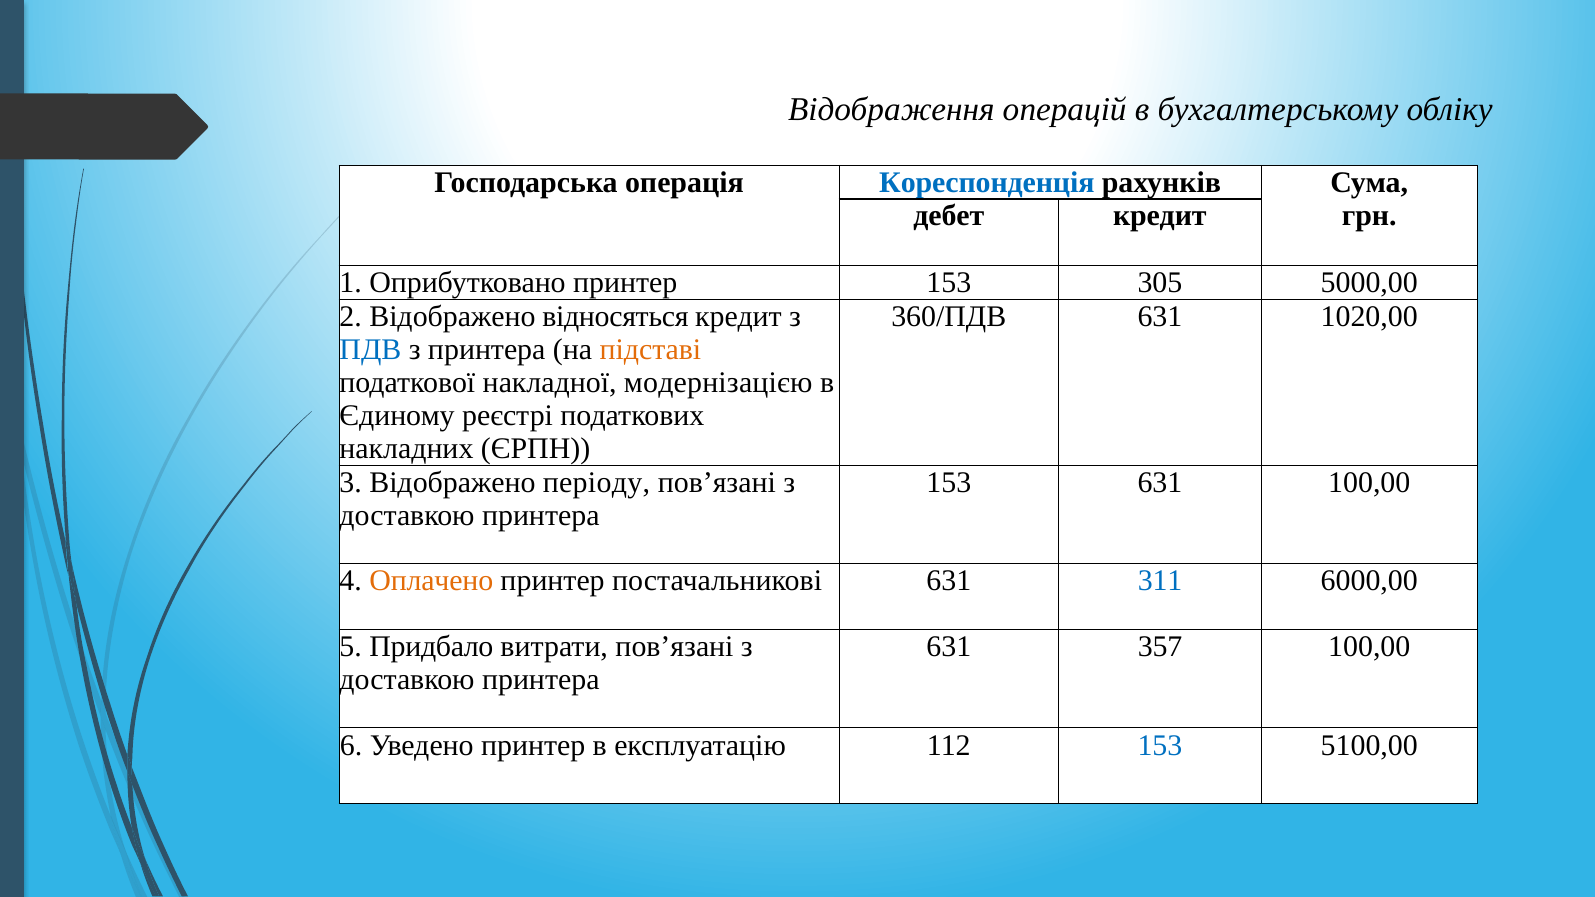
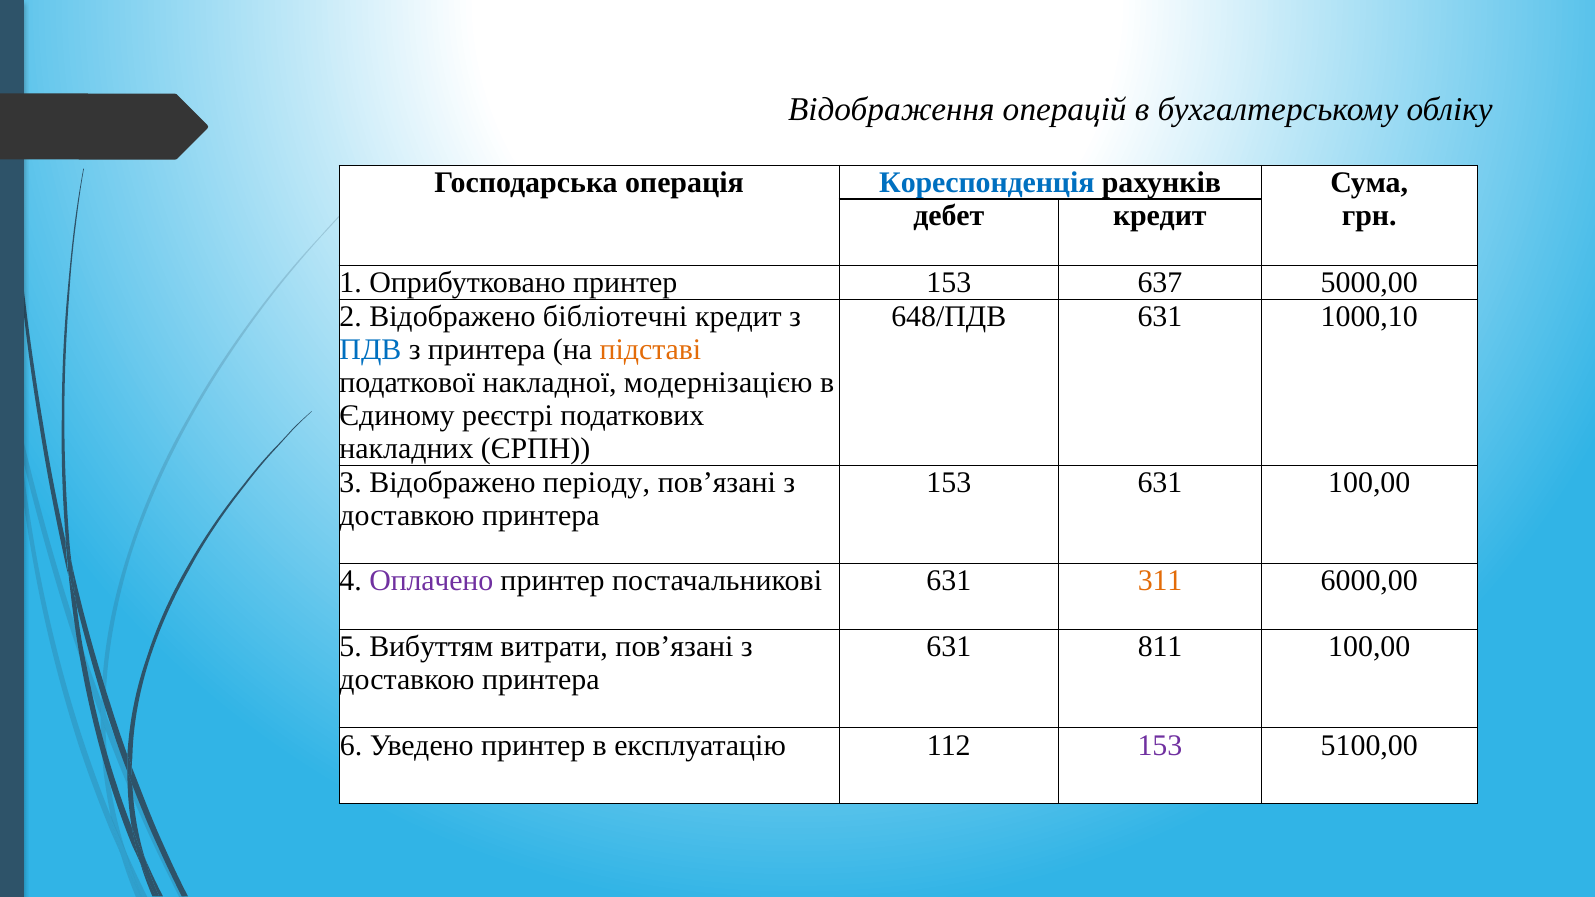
305: 305 -> 637 (1160, 283)
відносяться: відносяться -> бібліотечні (615, 317)
360/ПДВ: 360/ПДВ -> 648/ПДВ (949, 317)
1020,00: 1020,00 -> 1000,10 (1369, 317)
Оплачено colour: orange -> purple (431, 581)
311 colour: blue -> orange (1160, 581)
Придбало: Придбало -> Вибуттям (431, 647)
357: 357 -> 811 (1160, 647)
153 colour: blue -> purple (1160, 745)
